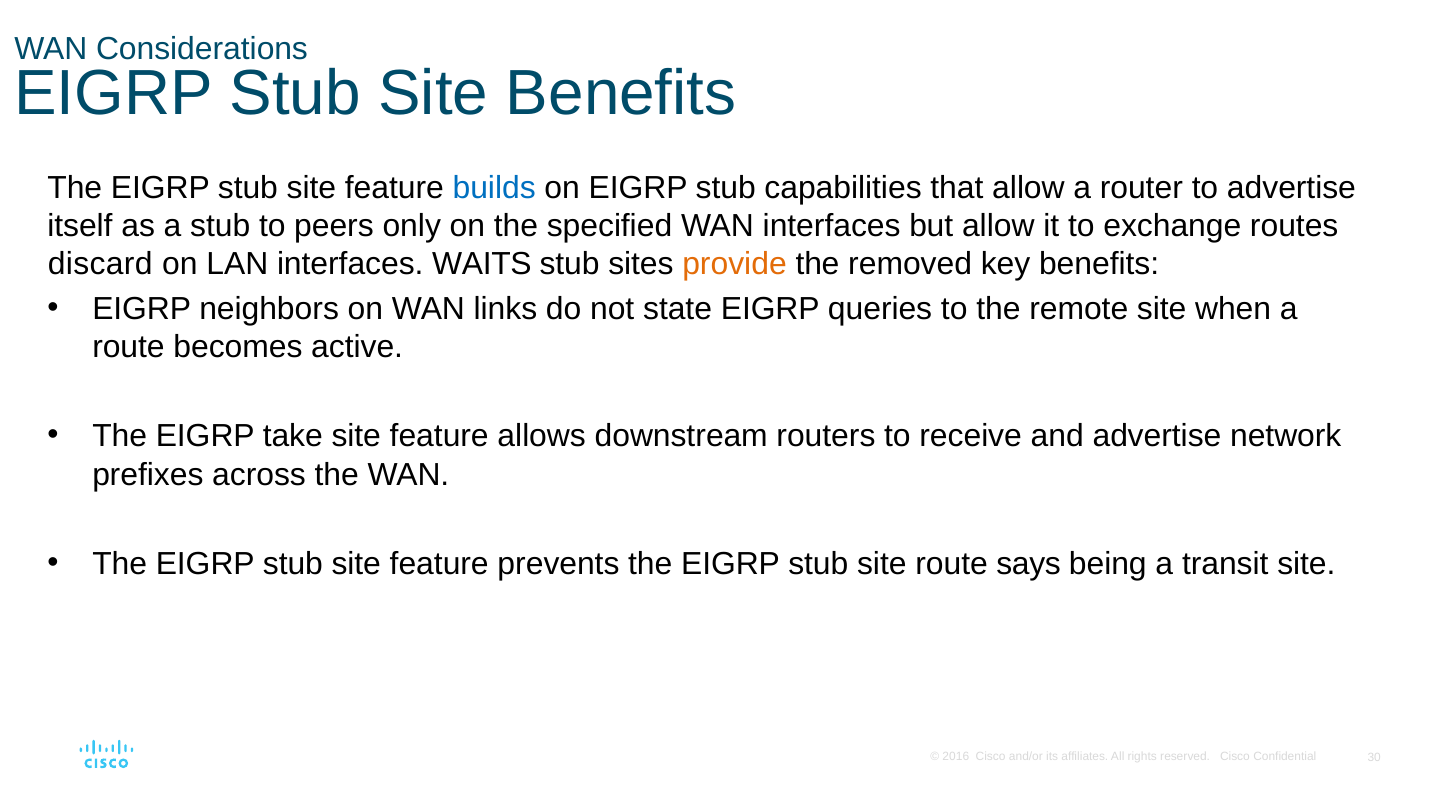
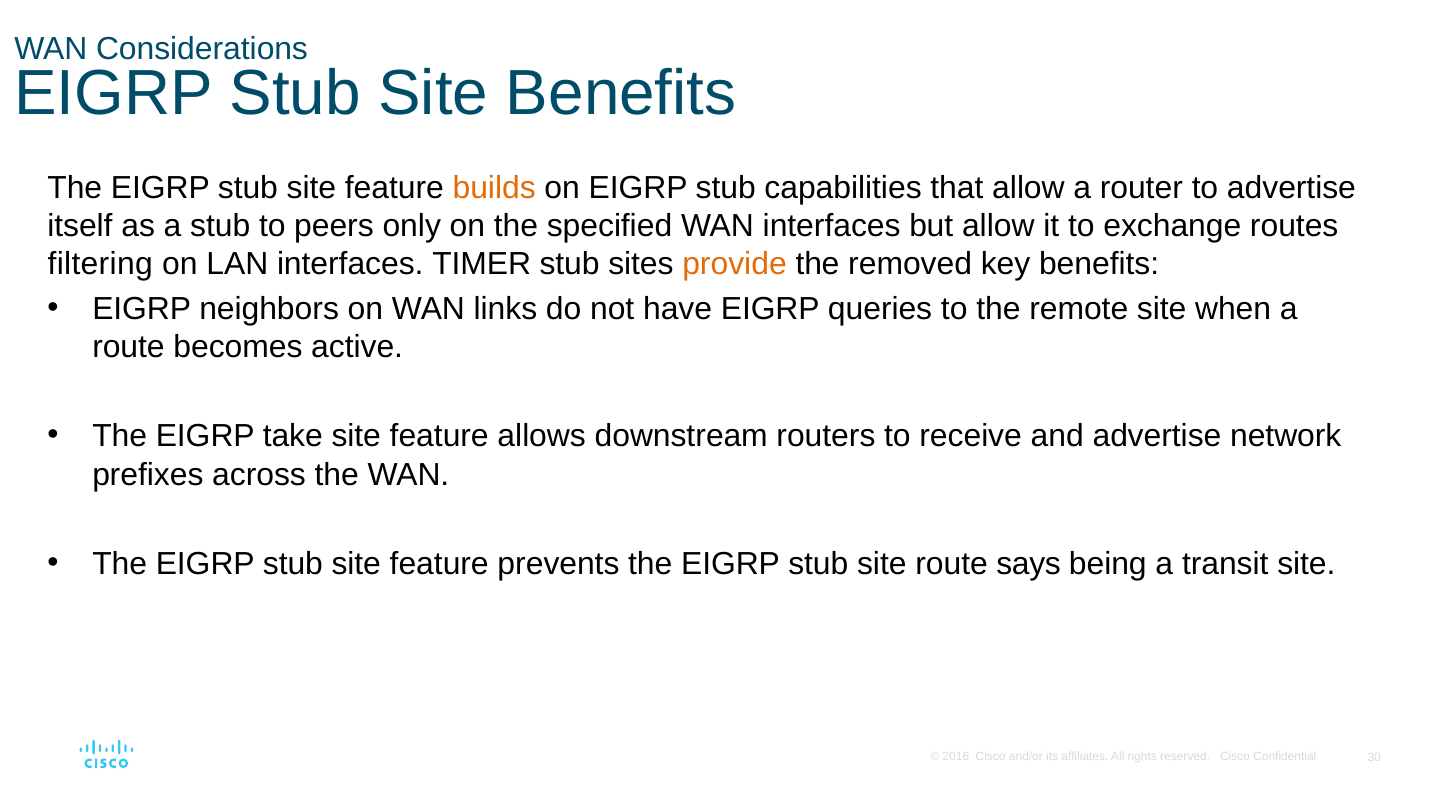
builds colour: blue -> orange (494, 188)
discard: discard -> filtering (100, 264)
WAITS: WAITS -> TIMER (482, 264)
state: state -> have (678, 309)
